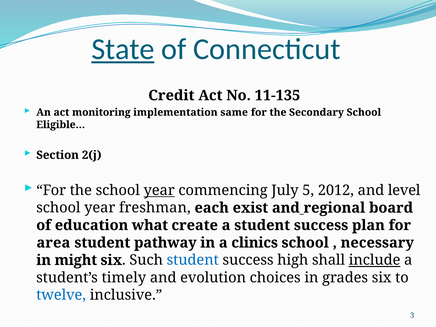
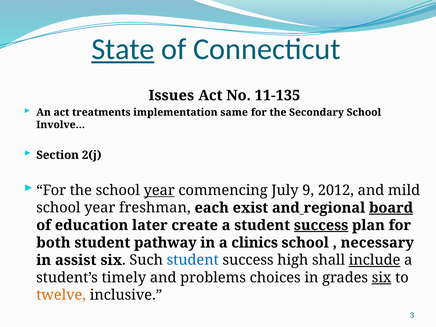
Credit: Credit -> Issues (171, 95)
monitoring: monitoring -> treatments (101, 112)
Eligible…: Eligible… -> Involve… (61, 125)
5: 5 -> 9 (308, 190)
level: level -> mild (404, 190)
board underline: none -> present (391, 208)
what: what -> later (150, 225)
success underline: none -> present (321, 225)
area: area -> both (53, 243)
might: might -> assist (76, 260)
evolution: evolution -> problems (213, 278)
six underline: none -> present (382, 278)
twelve colour: blue -> orange (61, 295)
